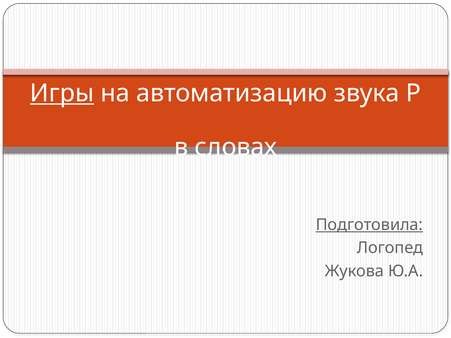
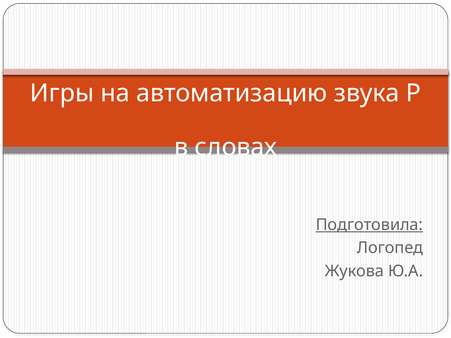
Игры underline: present -> none (62, 93)
